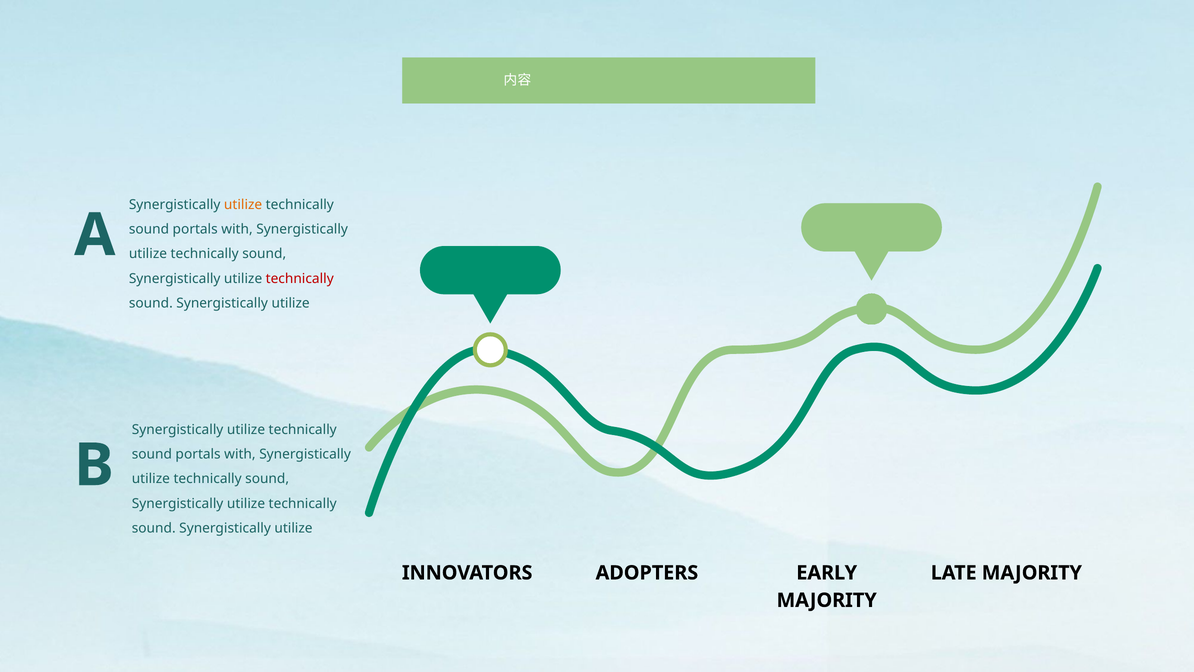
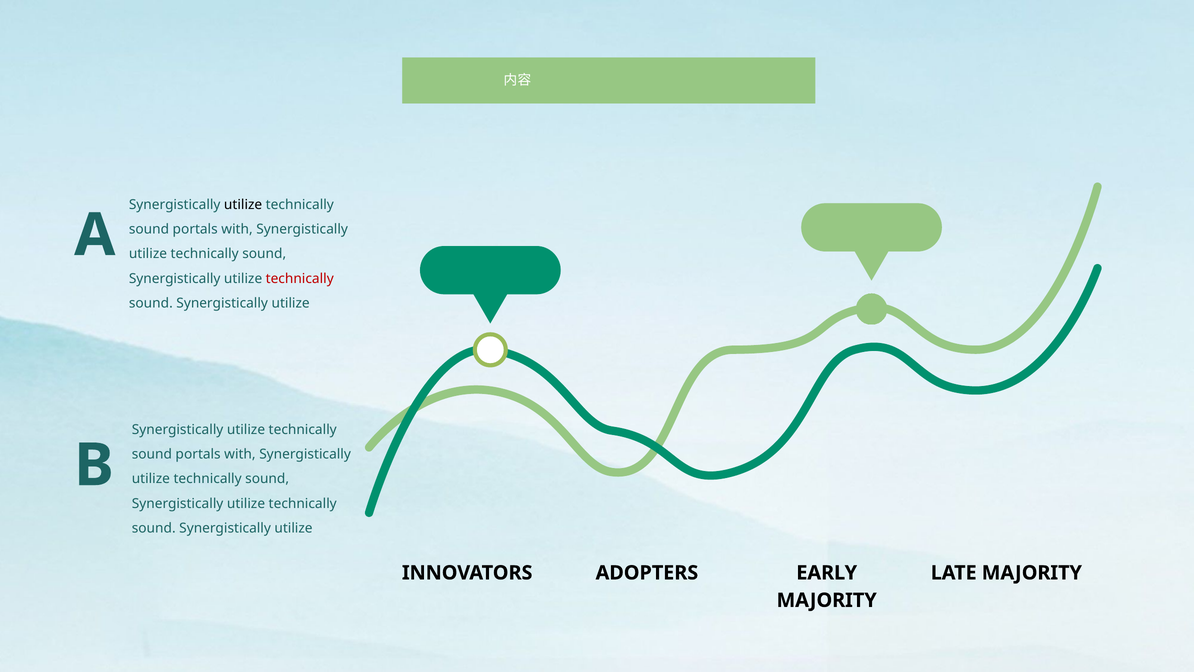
utilize colour: orange -> black (243, 205)
